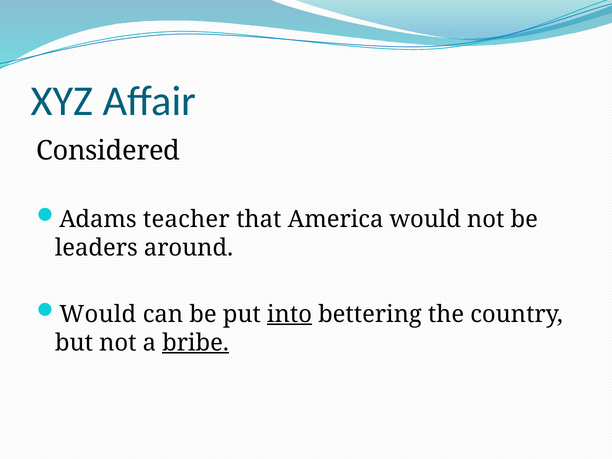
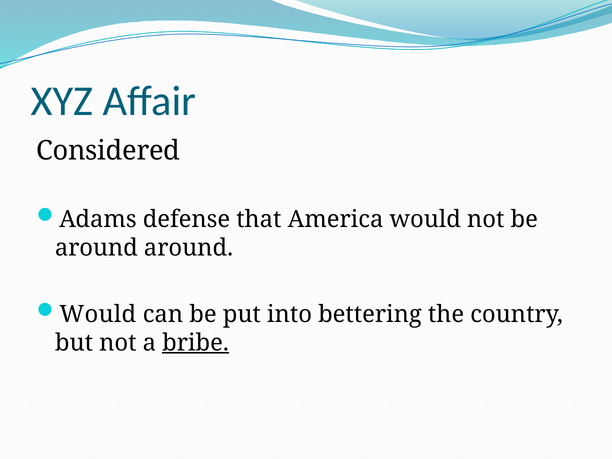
teacher: teacher -> defense (186, 219)
leaders: leaders -> around (96, 248)
into underline: present -> none (290, 314)
